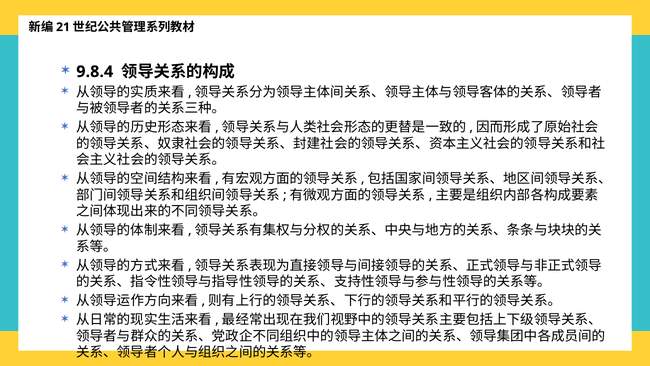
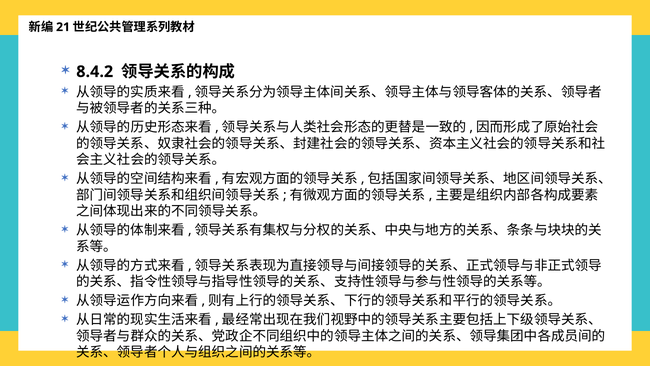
9.8.4: 9.8.4 -> 8.4.2 (95, 72)
